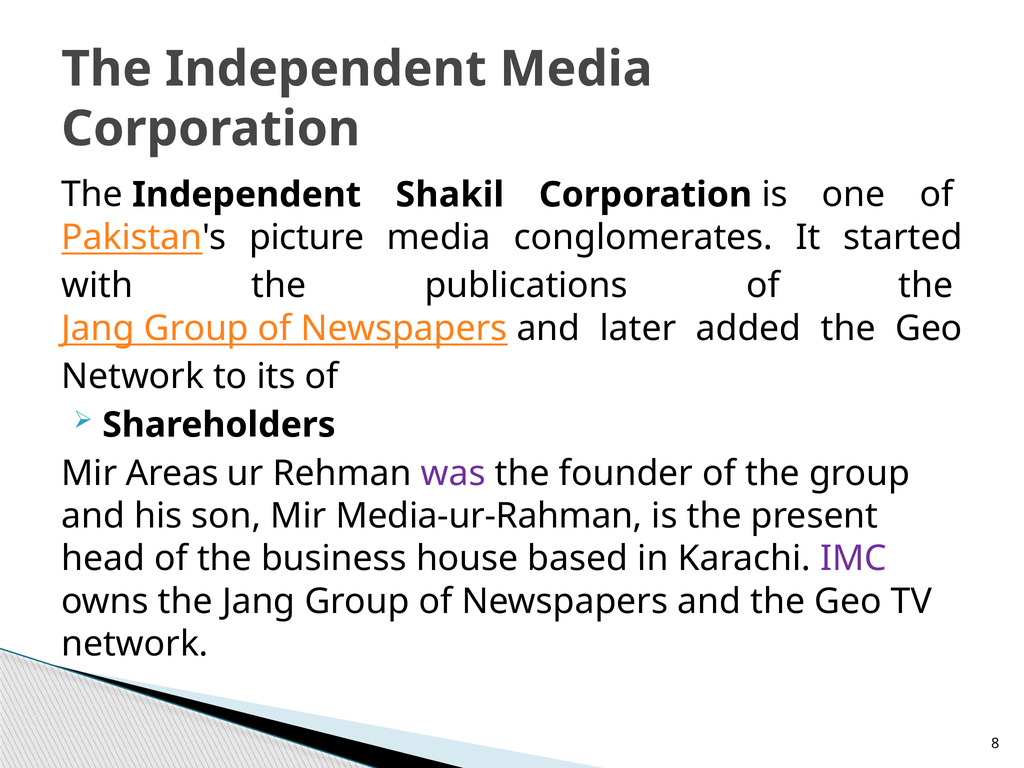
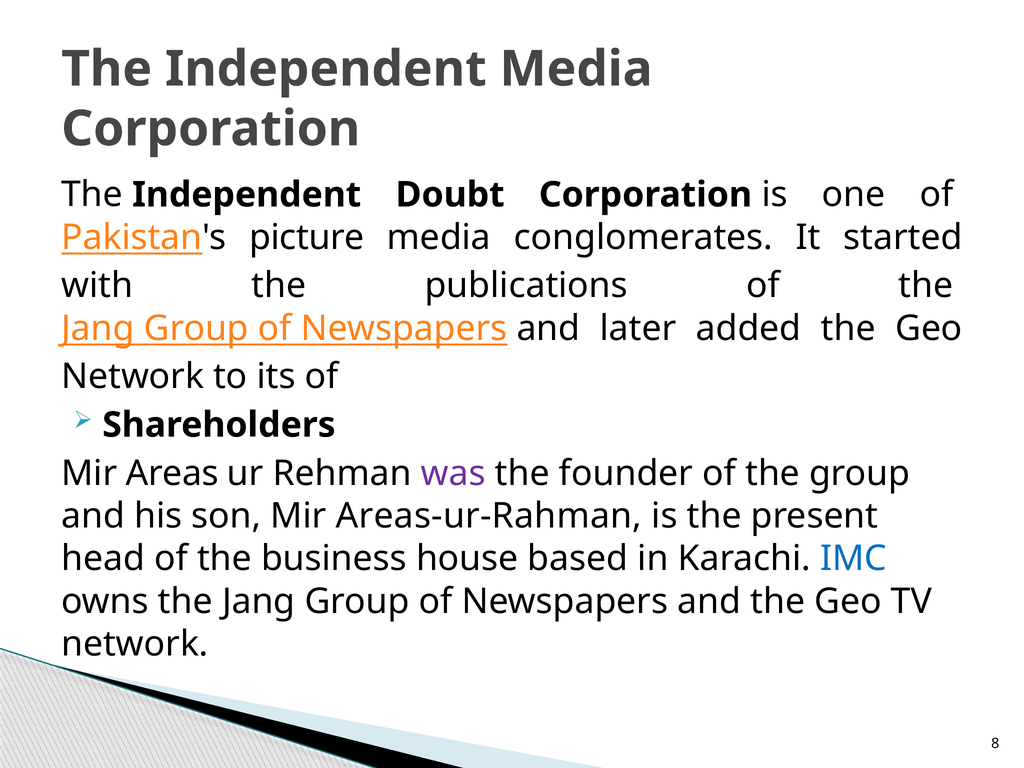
Shakil: Shakil -> Doubt (450, 195)
Media-ur-Rahman: Media-ur-Rahman -> Areas-ur-Rahman (489, 516)
IMC colour: purple -> blue (854, 559)
